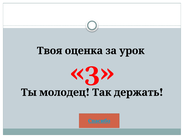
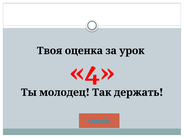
3: 3 -> 4 (92, 73)
